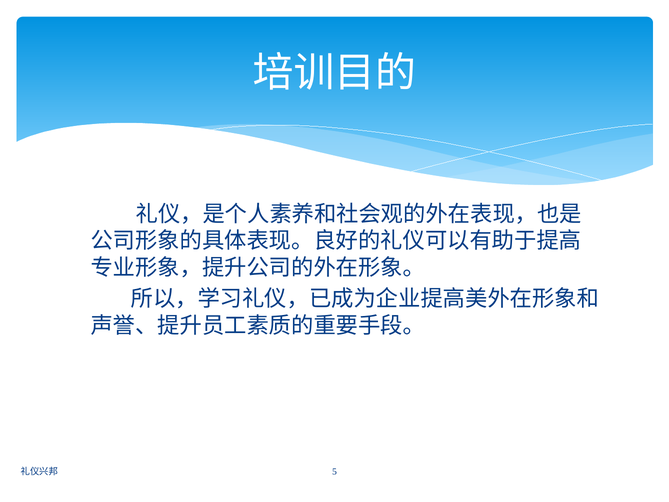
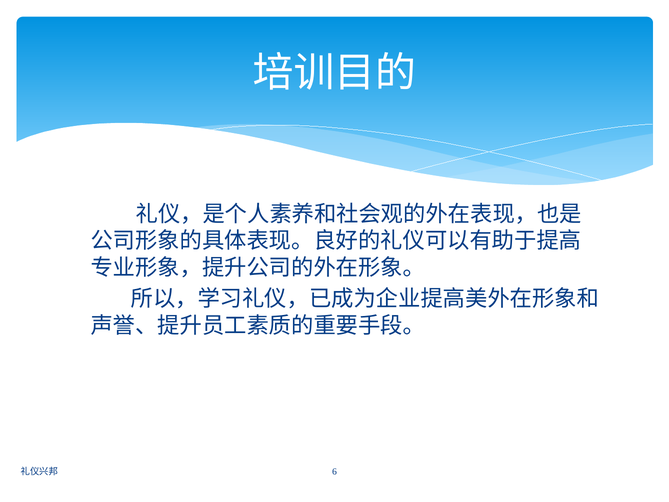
5: 5 -> 6 (335, 471)
